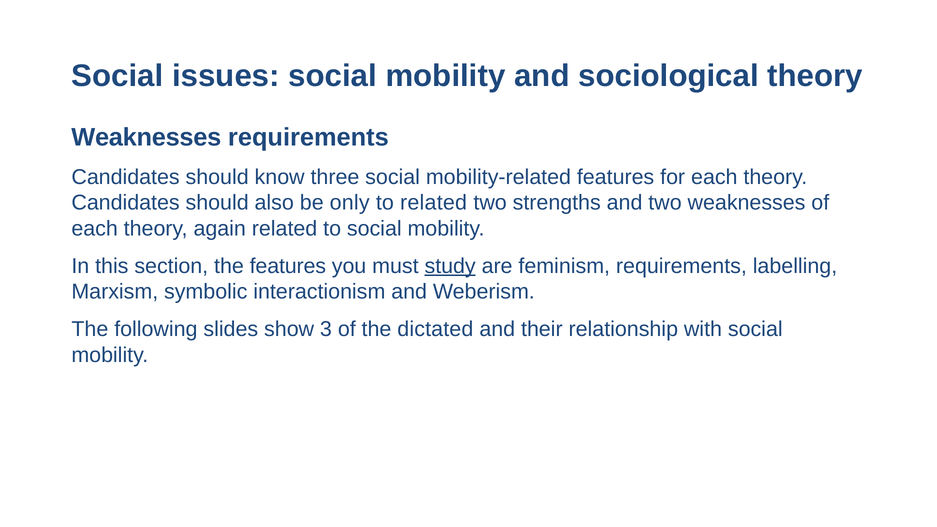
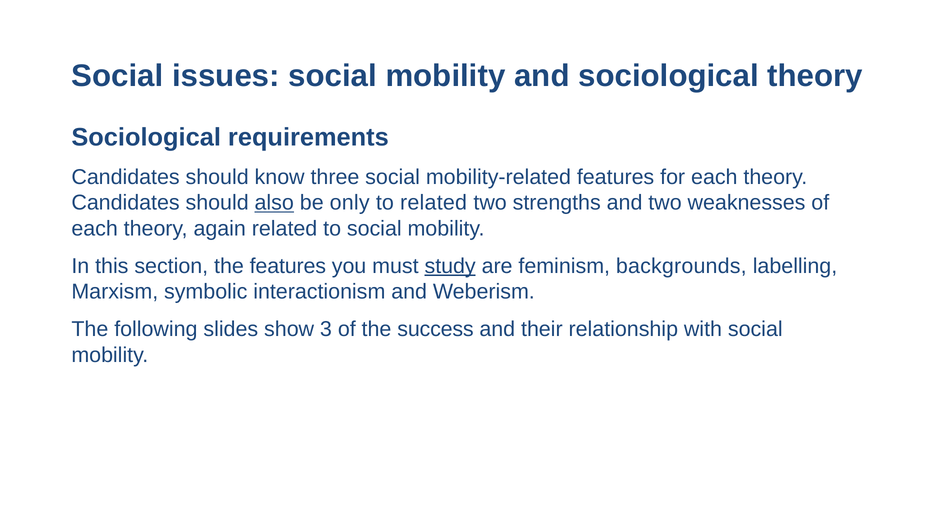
Weaknesses: Weaknesses -> Sociological (146, 138)
also underline: none -> present (274, 203)
feminism requirements: requirements -> backgrounds (681, 266)
dictated: dictated -> success (436, 329)
